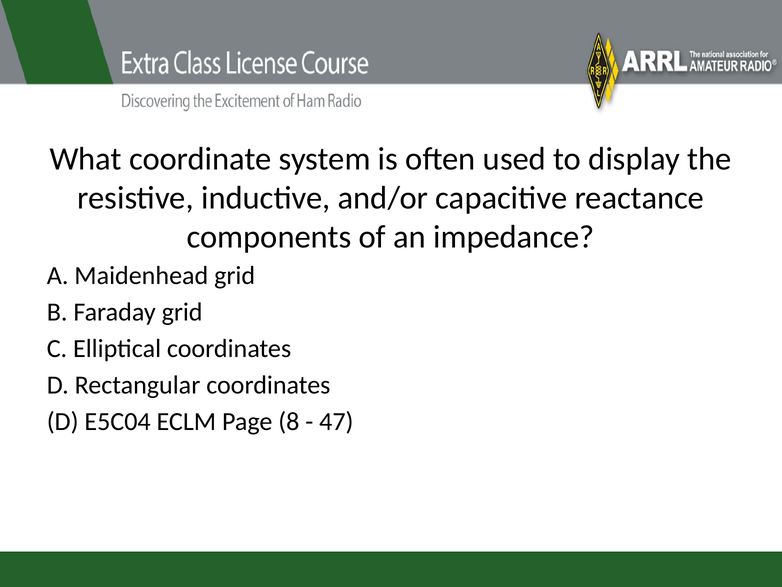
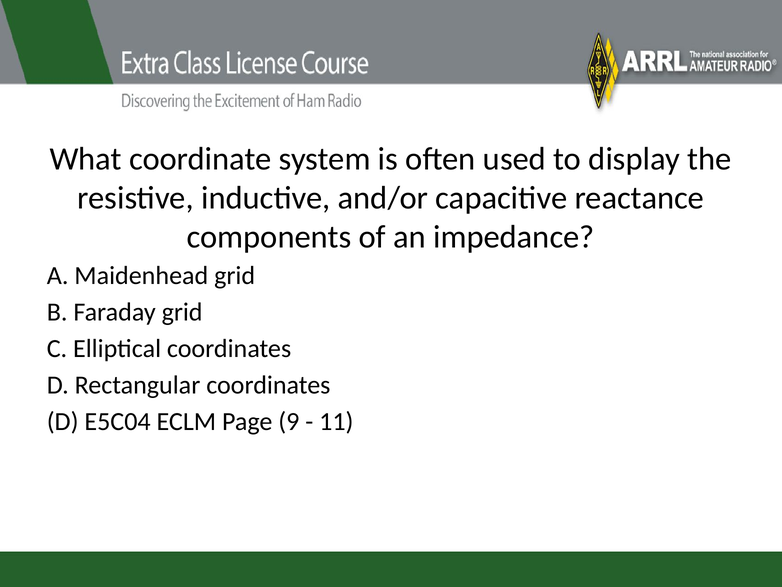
8: 8 -> 9 (289, 421)
47: 47 -> 11 (336, 421)
